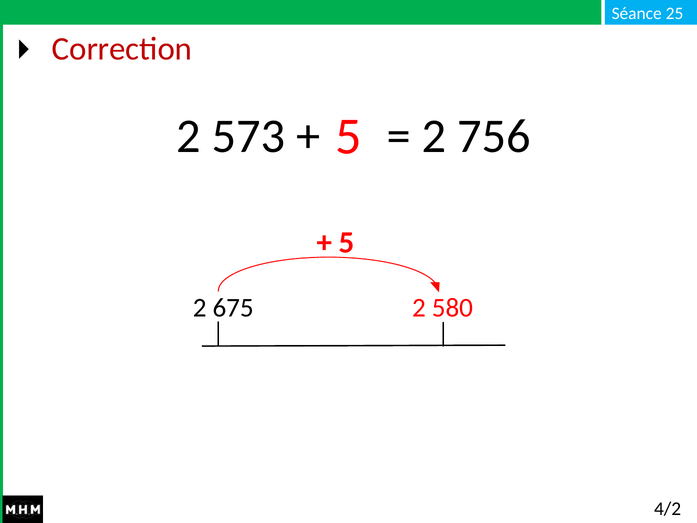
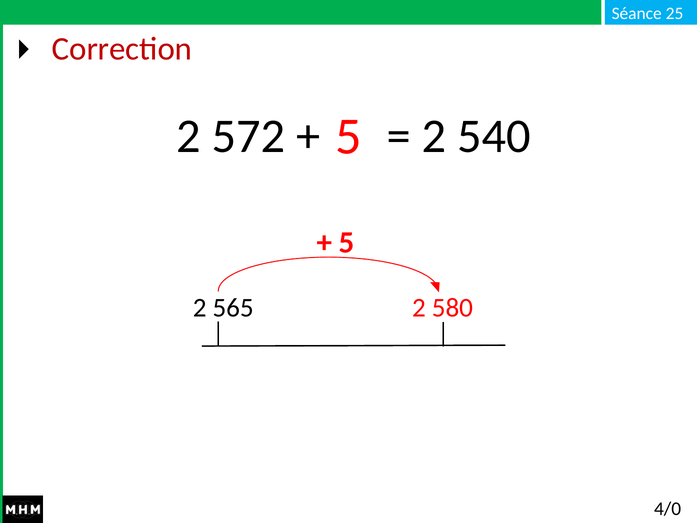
573: 573 -> 572 (249, 136)
756: 756 -> 540 (494, 136)
675: 675 -> 565 (233, 308)
4/2: 4/2 -> 4/0 (668, 509)
